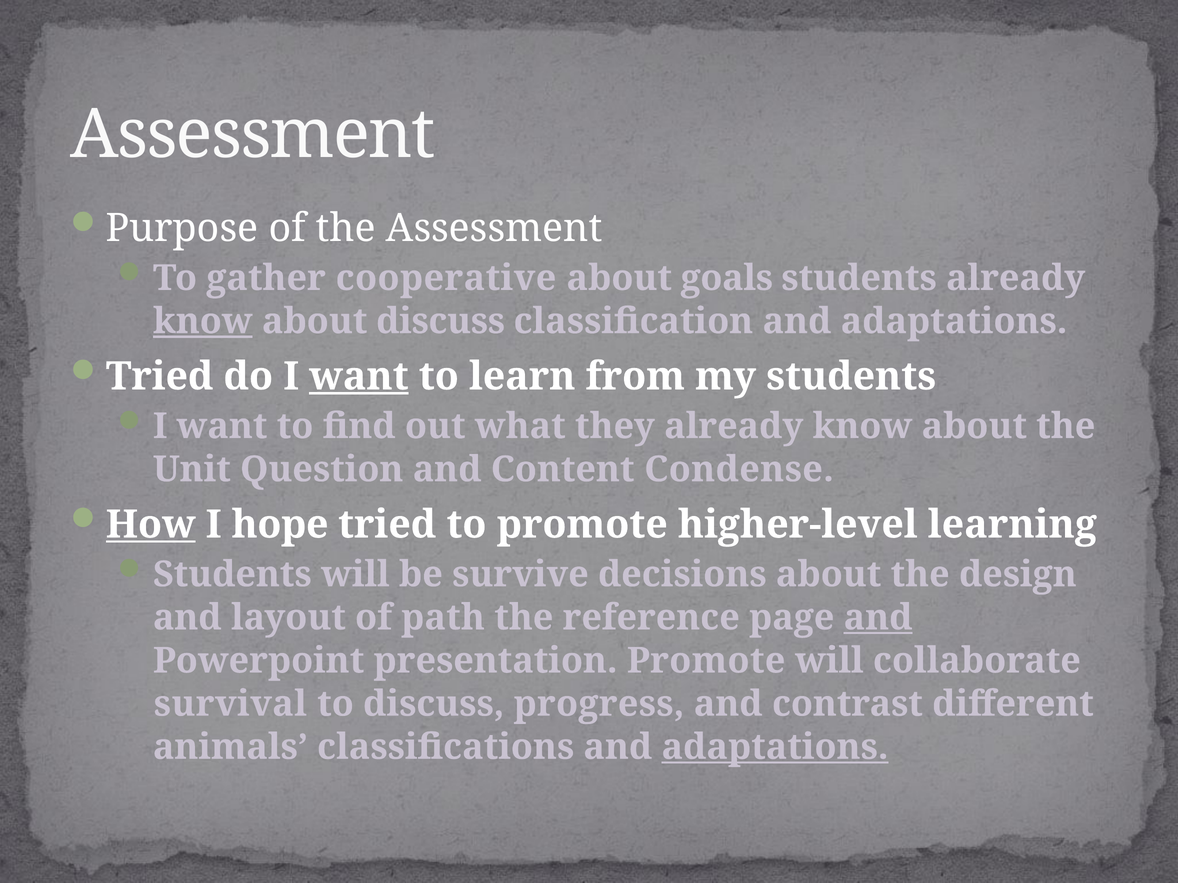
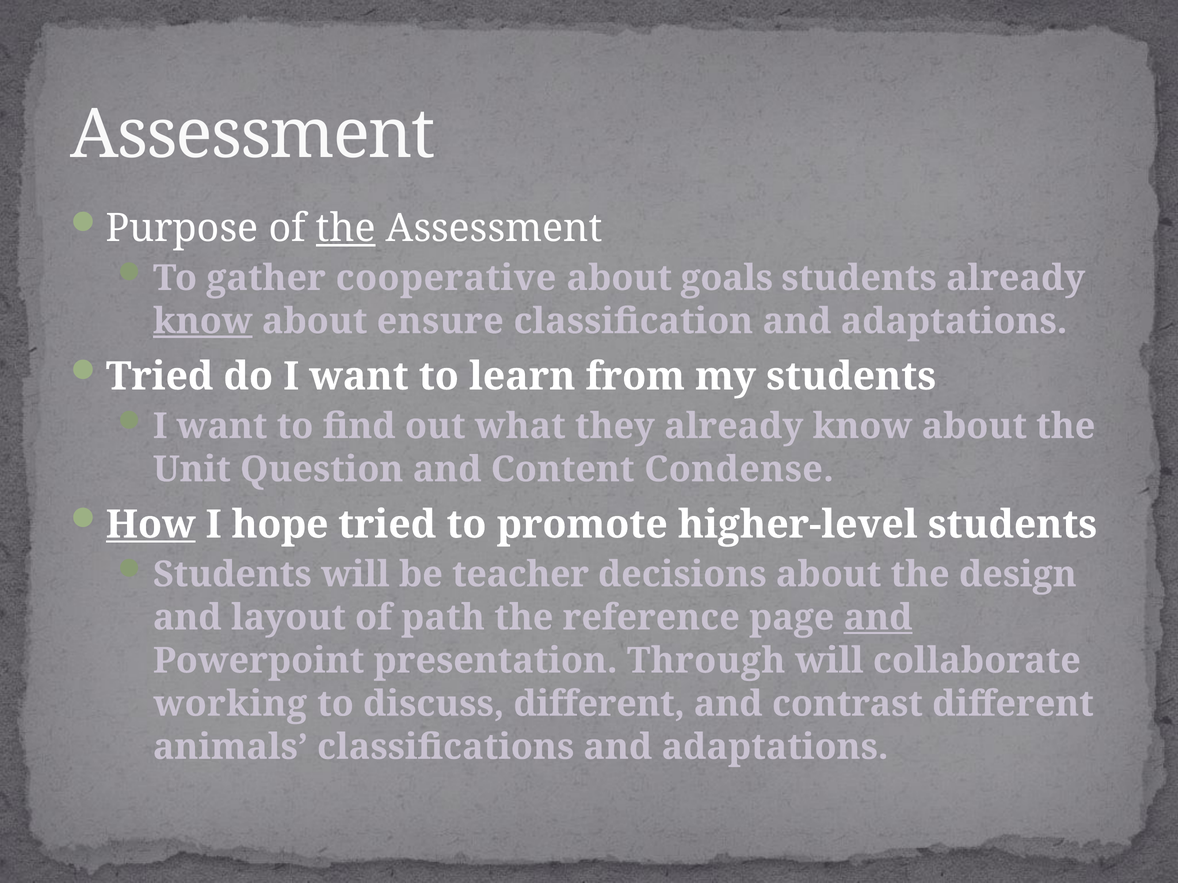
the underline: none -> present (346, 228)
about discuss: discuss -> ensure (440, 321)
want underline: present -> none (359, 377)
higher-level learning: learning -> students (1012, 525)
survive: survive -> teacher (521, 575)
presentation Promote: Promote -> Through (706, 661)
survival: survival -> working (230, 704)
discuss progress: progress -> different (599, 704)
adaptations underline: present -> none (775, 747)
